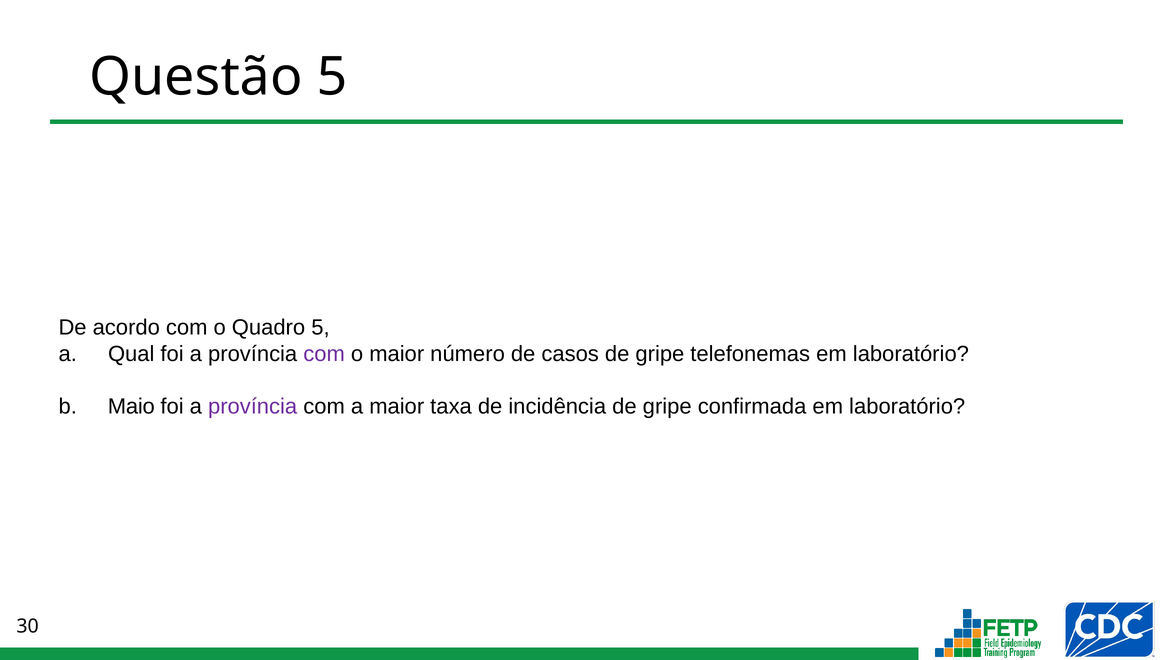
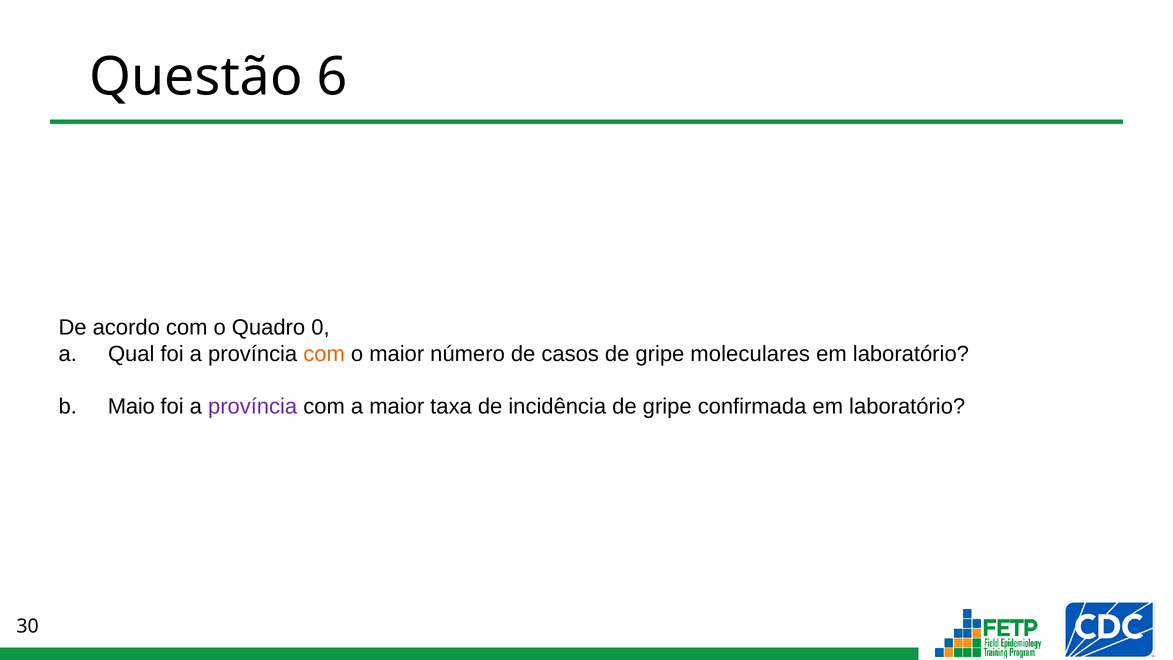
Questão 5: 5 -> 6 (332, 77)
Quadro 5: 5 -> 0 (320, 327)
com colour: purple -> orange (324, 354)
telefonemas: telefonemas -> moleculares (750, 354)
